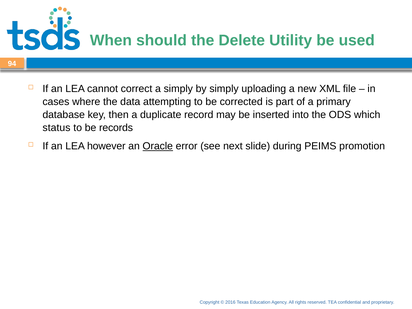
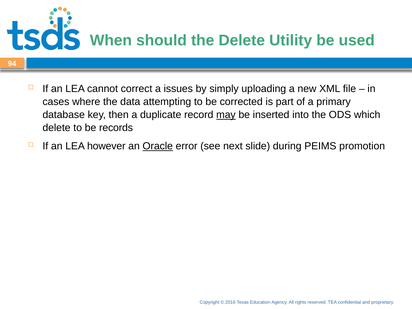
a simply: simply -> issues (178, 89)
may underline: none -> present (226, 115)
status: status -> delete (57, 128)
